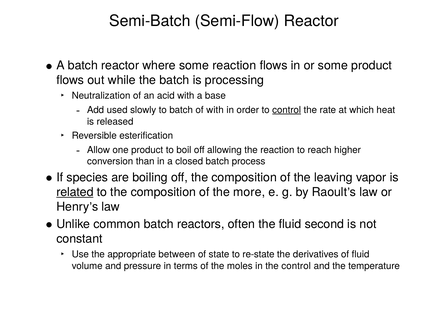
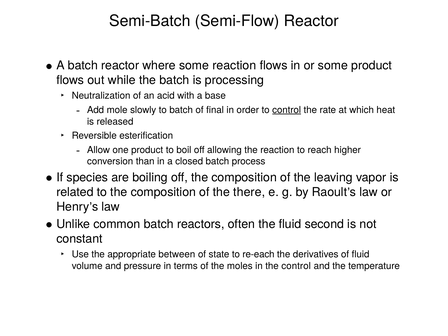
used: used -> mole (117, 110)
of with: with -> final (215, 110)
related underline: present -> none (75, 192)
more: more -> there (249, 192)
re-state: re-state -> re-each (258, 254)
